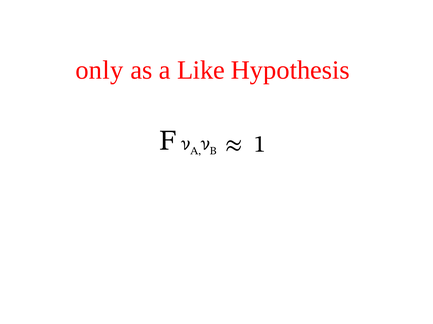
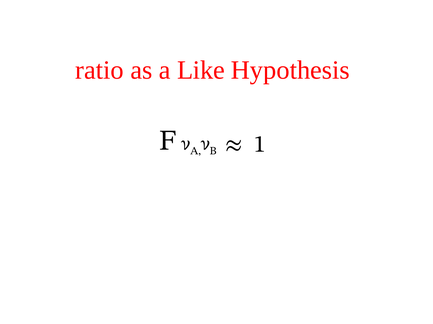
only: only -> ratio (100, 70)
